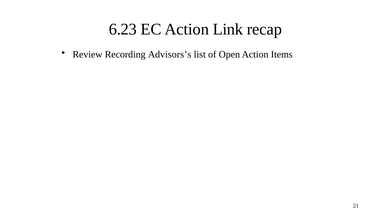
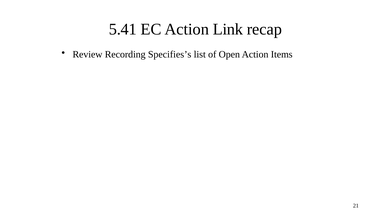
6.23: 6.23 -> 5.41 (123, 29)
Advisors’s: Advisors’s -> Specifies’s (170, 54)
